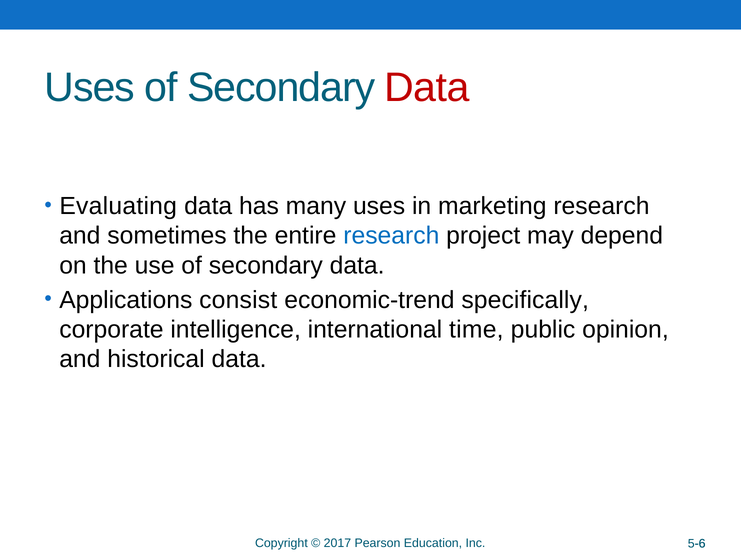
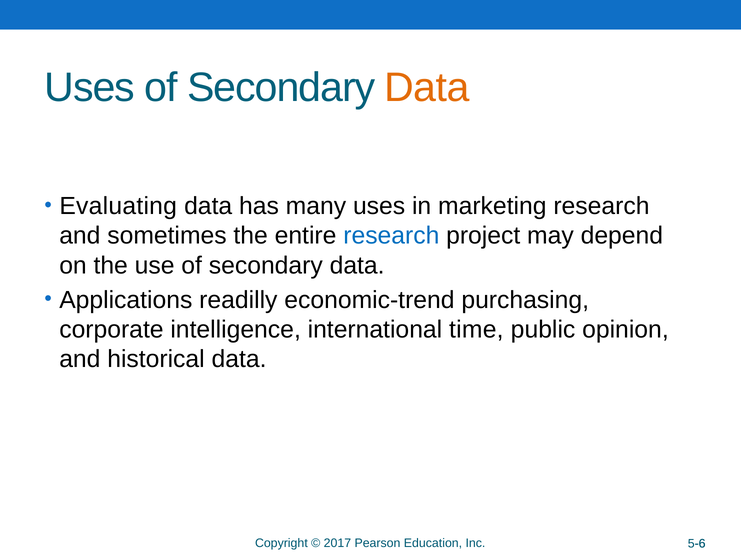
Data colour: red -> orange (427, 88)
consist: consist -> readilly (238, 300)
specifically: specifically -> purchasing (525, 300)
